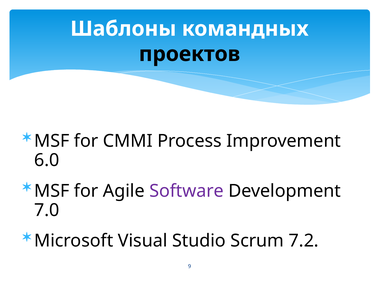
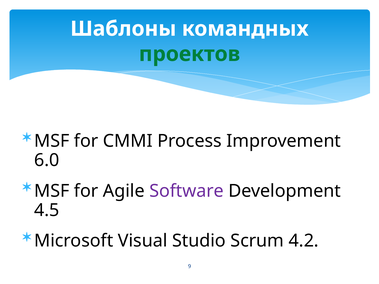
проектов colour: black -> green (190, 54)
7.0: 7.0 -> 4.5 (47, 210)
7.2: 7.2 -> 4.2 (304, 241)
